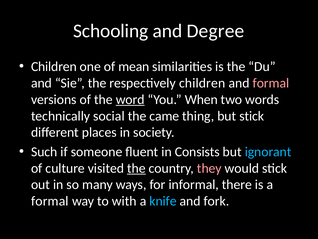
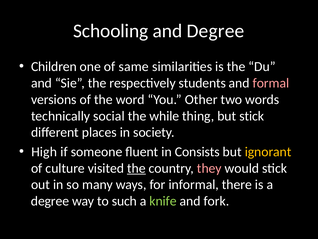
mean: mean -> same (134, 66)
respectively children: children -> students (202, 83)
word underline: present -> none (130, 99)
When: When -> Other (201, 99)
came: came -> while (164, 116)
Such: Such -> High (44, 151)
ignorant colour: light blue -> yellow (268, 151)
formal: formal -> degree (50, 201)
with: with -> such (124, 201)
knife colour: light blue -> light green (163, 201)
